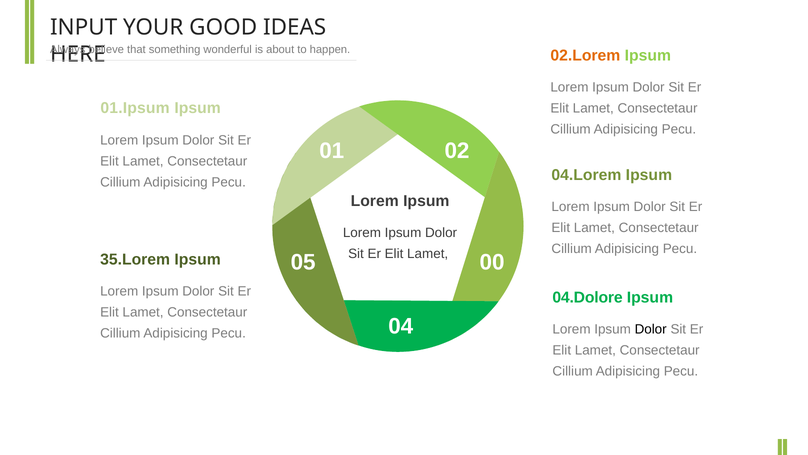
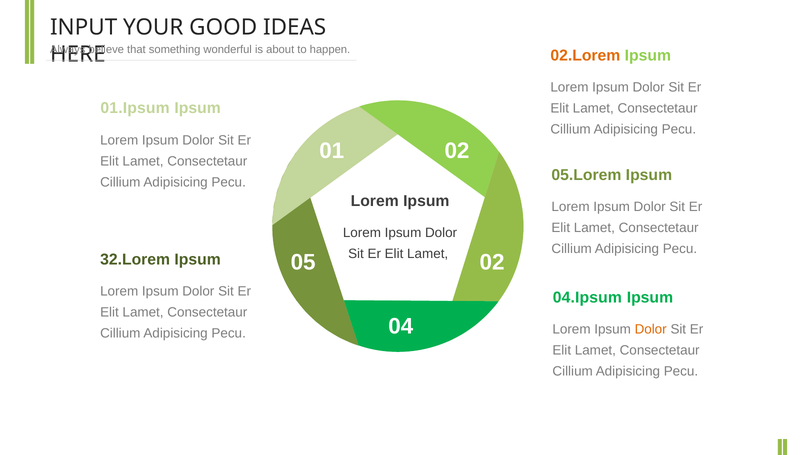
04.Lorem: 04.Lorem -> 05.Lorem (586, 175)
05 00: 00 -> 02 (492, 262)
35.Lorem: 35.Lorem -> 32.Lorem (135, 259)
04.Dolore: 04.Dolore -> 04.Ipsum (587, 297)
Dolor colour: black -> orange (651, 329)
